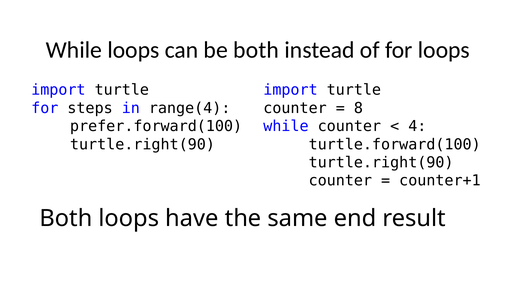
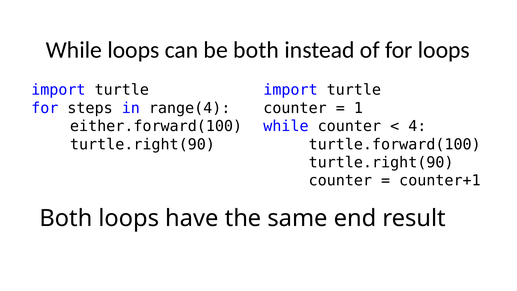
8: 8 -> 1 (358, 108)
prefer.forward(100: prefer.forward(100 -> either.forward(100 (156, 126)
